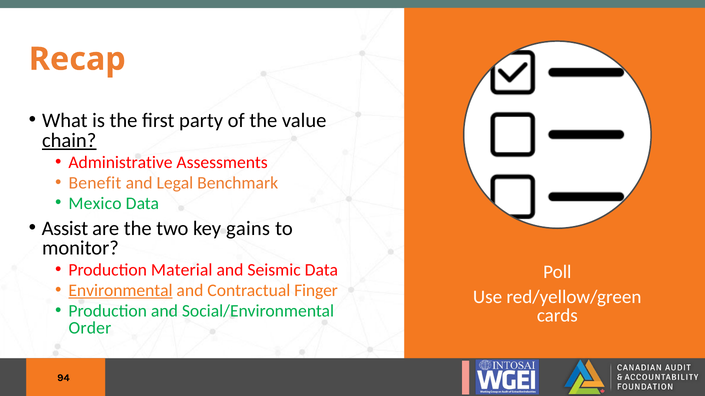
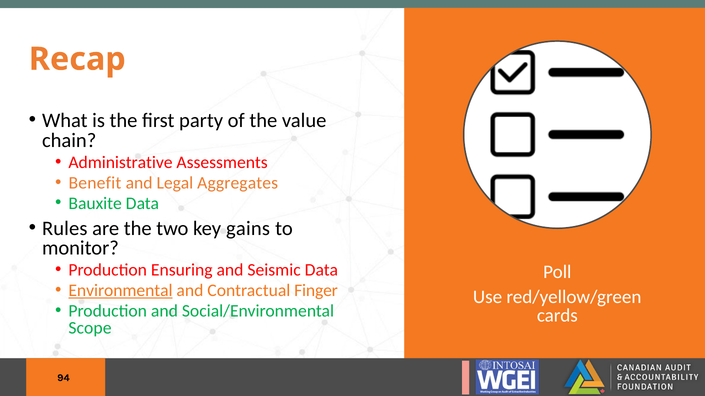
chain underline: present -> none (69, 141)
Benchmark: Benchmark -> Aggregates (238, 183)
Mexico: Mexico -> Bauxite (95, 203)
Assist: Assist -> Rules (65, 229)
Material: Material -> Ensuring (182, 271)
Order: Order -> Scope (90, 328)
